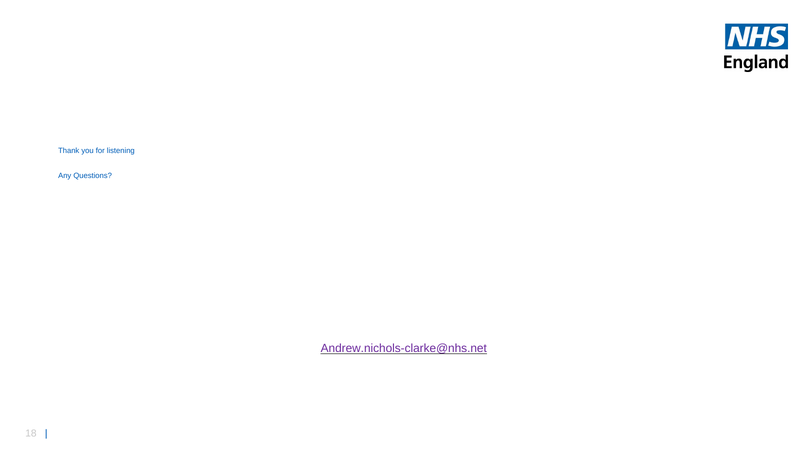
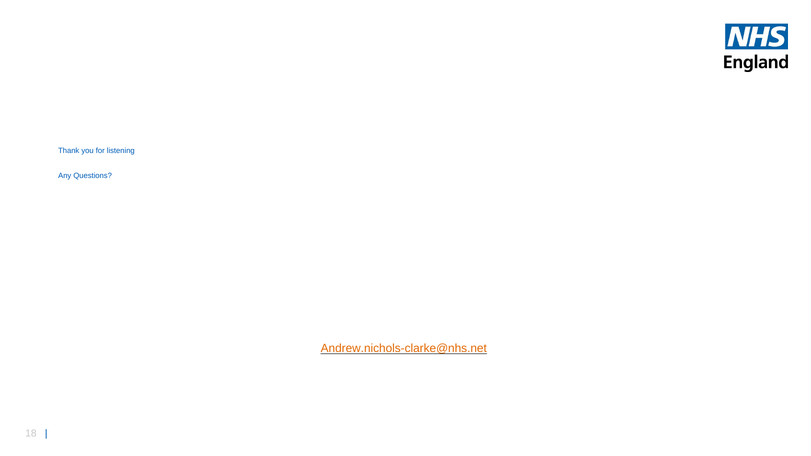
Andrew.nichols-clarke@nhs.net colour: purple -> orange (404, 349)
